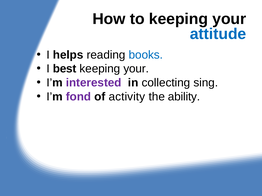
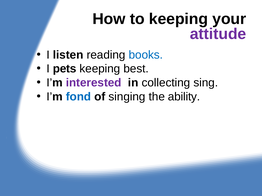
attitude colour: blue -> purple (218, 34)
helps: helps -> listen (68, 55)
best: best -> pets (65, 69)
your: your -> best (136, 69)
fond colour: purple -> blue (78, 97)
activity: activity -> singing (127, 97)
